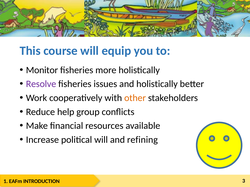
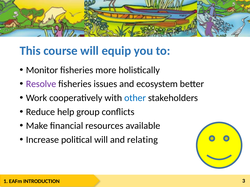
and holistically: holistically -> ecosystem (157, 84)
other colour: orange -> blue (135, 98)
refining: refining -> relating (142, 140)
